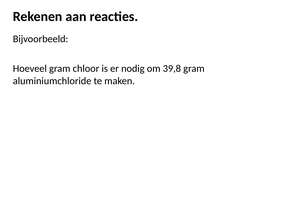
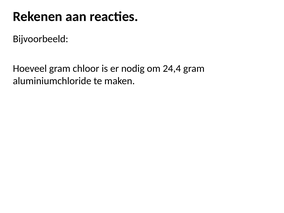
39,8: 39,8 -> 24,4 (172, 69)
